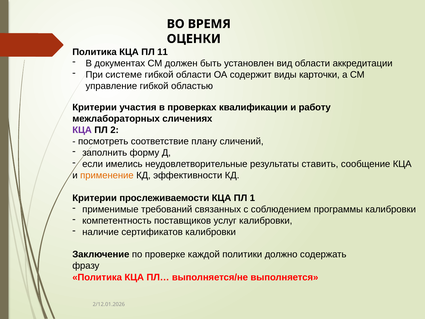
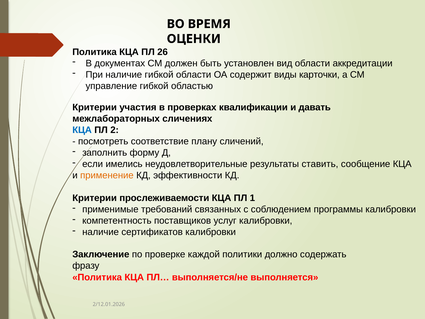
11: 11 -> 26 (163, 52)
При системе: системе -> наличие (124, 75)
работу: работу -> давать (315, 107)
КЦА colour: purple -> blue (82, 130)
